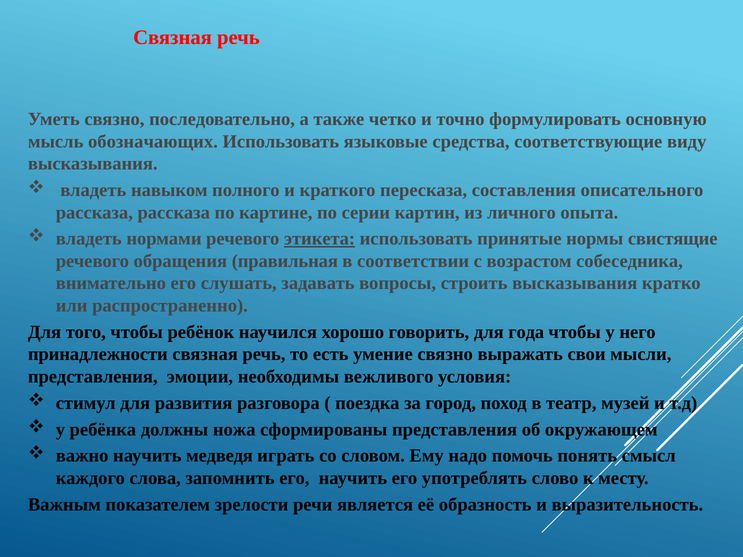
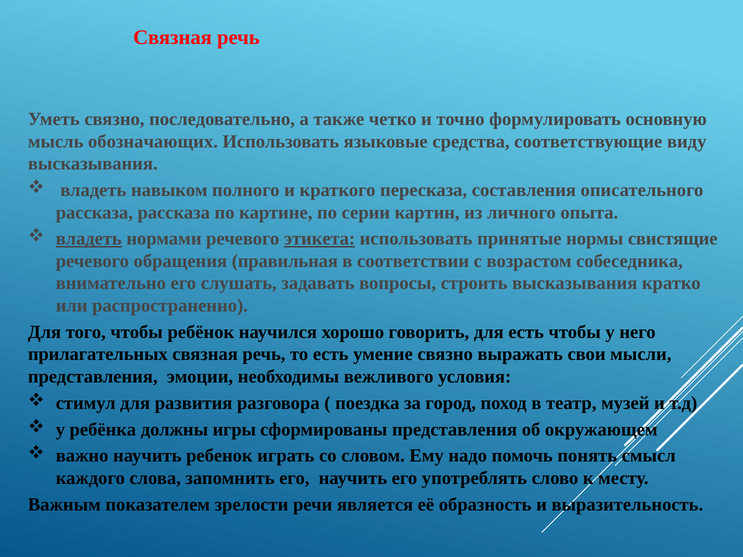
владеть underline: none -> present (89, 239)
для года: года -> есть (526, 332)
принадлежности: принадлежности -> прилагательных (98, 354)
ножа: ножа -> игры (234, 430)
медведя: медведя -> ребенок (219, 456)
